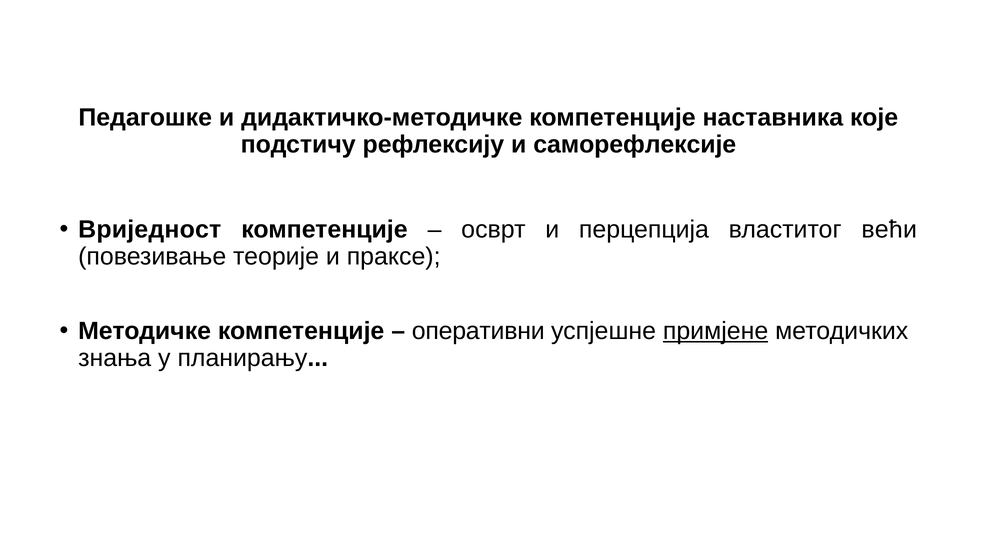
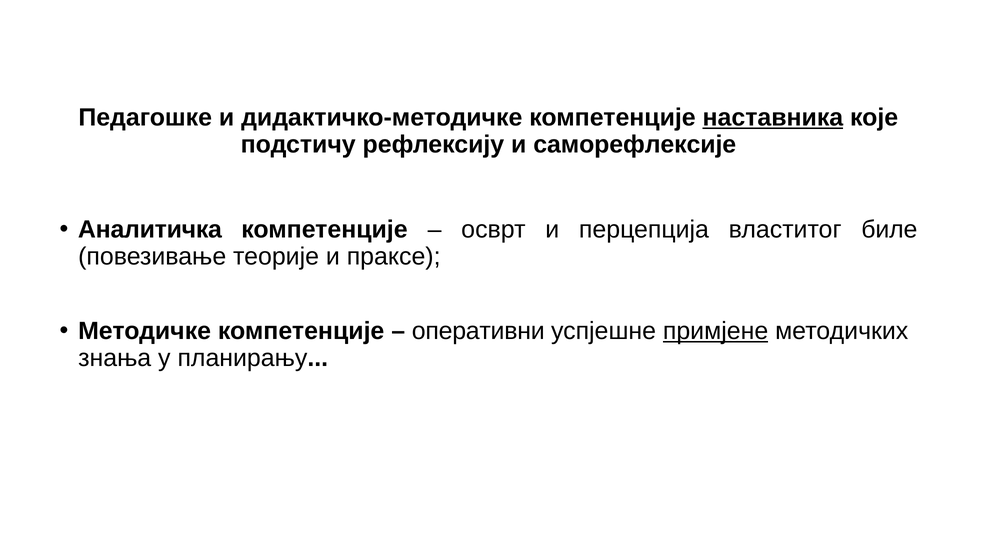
наставника underline: none -> present (773, 118)
Вриједност: Вриједност -> Аналитичка (150, 230)
већи: већи -> биле (889, 230)
